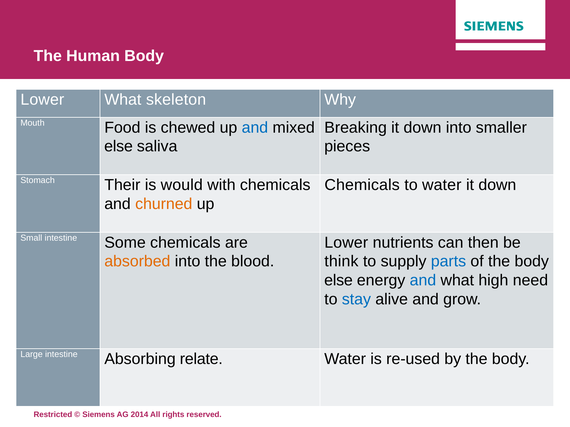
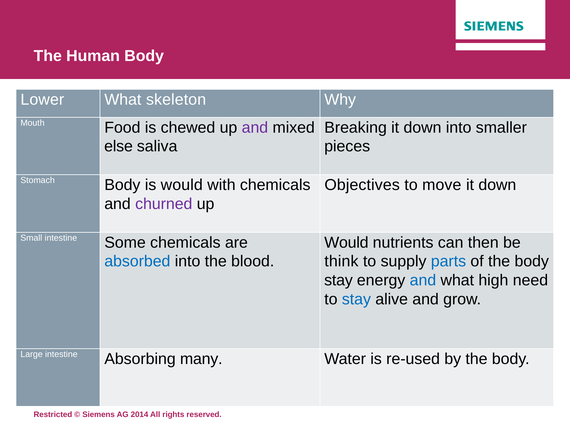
and colour: blue -> purple (255, 128)
Stomach Their: Their -> Body (122, 185)
Chemicals: Chemicals -> Objectives (362, 185)
to water: water -> move (442, 185)
churned colour: orange -> purple (164, 204)
Lower: Lower -> Would (346, 243)
absorbed colour: orange -> blue (137, 262)
else: else -> stay (338, 281)
relate: relate -> many (201, 359)
